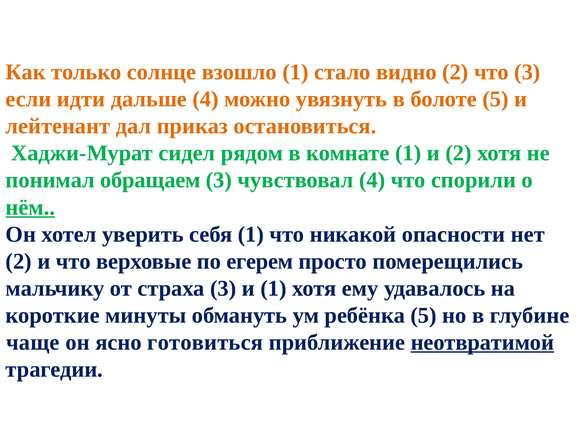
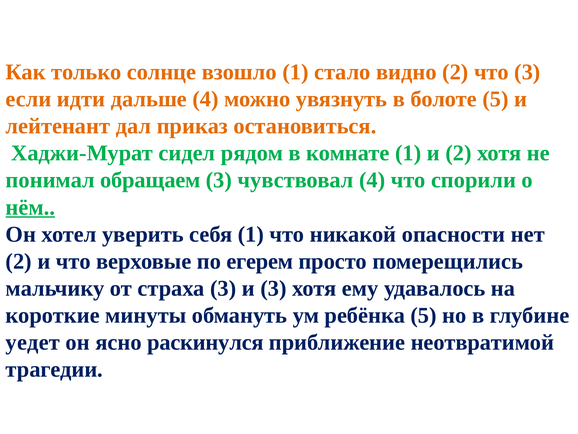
и 1: 1 -> 3 (273, 288)
чаще: чаще -> уедет (33, 342)
готовиться: готовиться -> раскинулся (205, 342)
неотвратимой underline: present -> none (482, 342)
